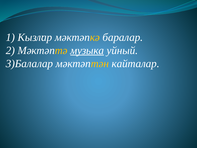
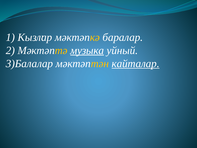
кайталар underline: none -> present (136, 63)
